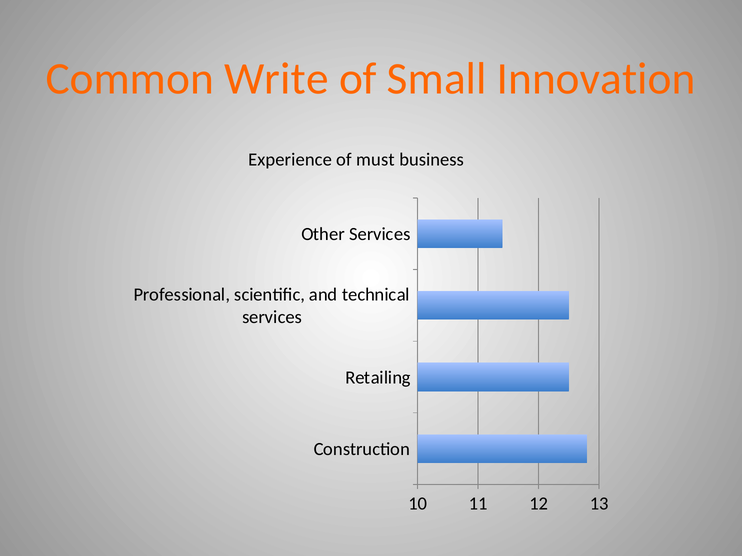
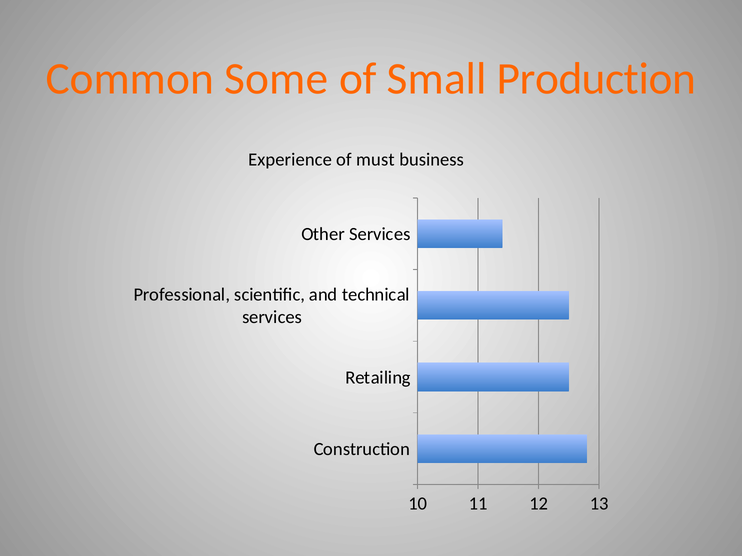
Write: Write -> Some (276, 79)
Innovation: Innovation -> Production (596, 79)
